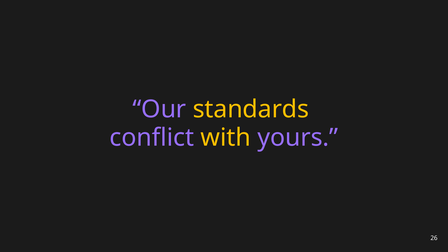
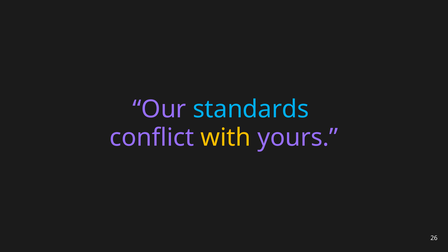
standards colour: yellow -> light blue (251, 109)
